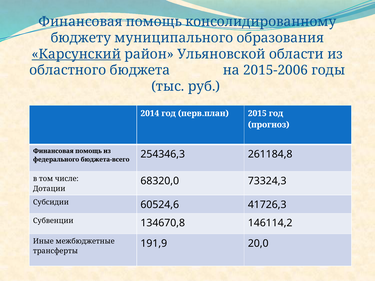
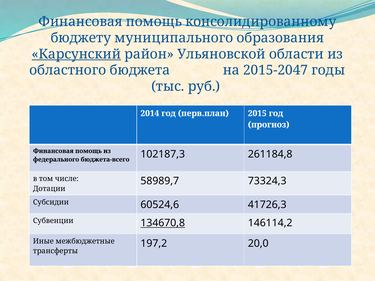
2015-2006: 2015-2006 -> 2015-2047 (276, 70)
254346,3: 254346,3 -> 102187,3 (163, 154)
68320,0: 68320,0 -> 58989,7 (160, 181)
134670,8 underline: none -> present (163, 223)
191,9: 191,9 -> 197,2 (154, 244)
